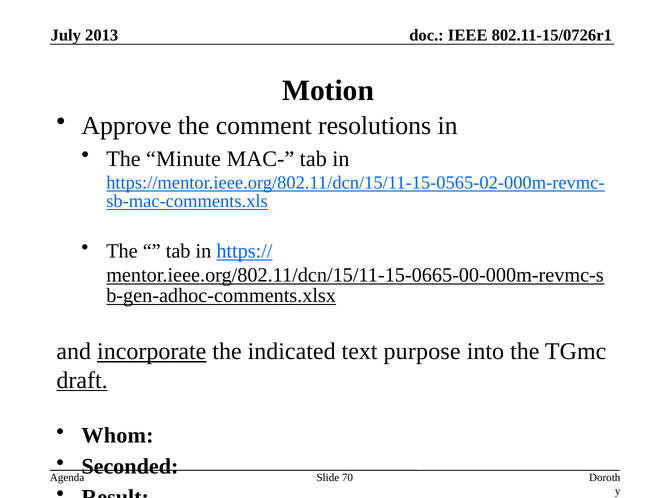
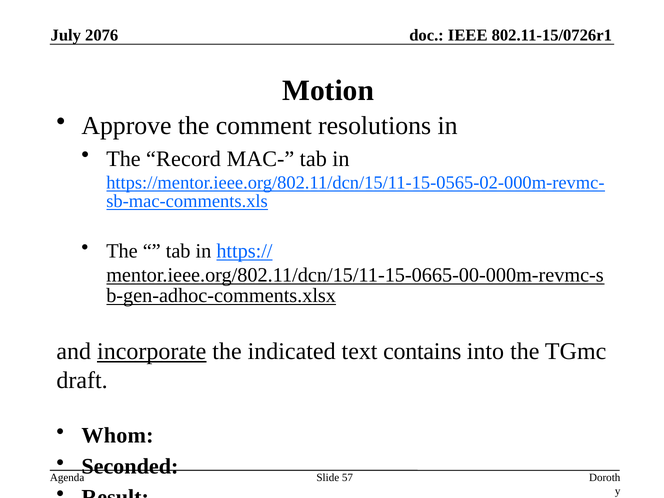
2013: 2013 -> 2076 (102, 35)
Minute: Minute -> Record (184, 159)
purpose: purpose -> contains (422, 351)
draft underline: present -> none (82, 380)
70: 70 -> 57 (347, 478)
